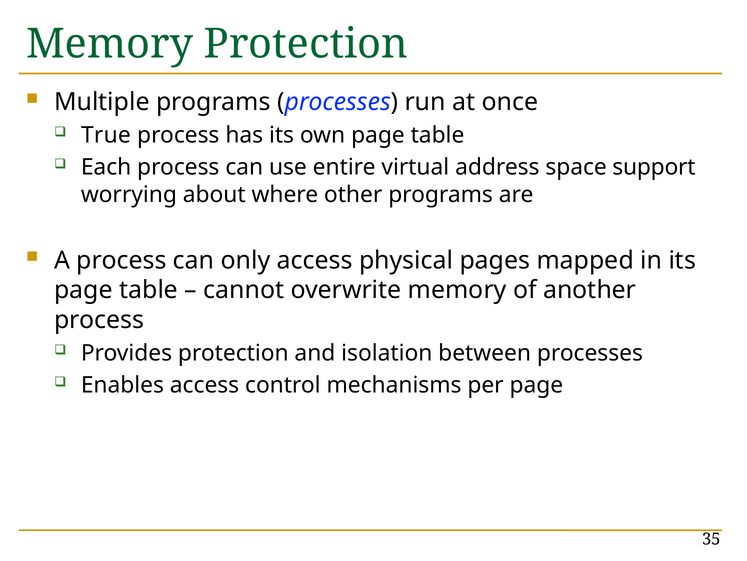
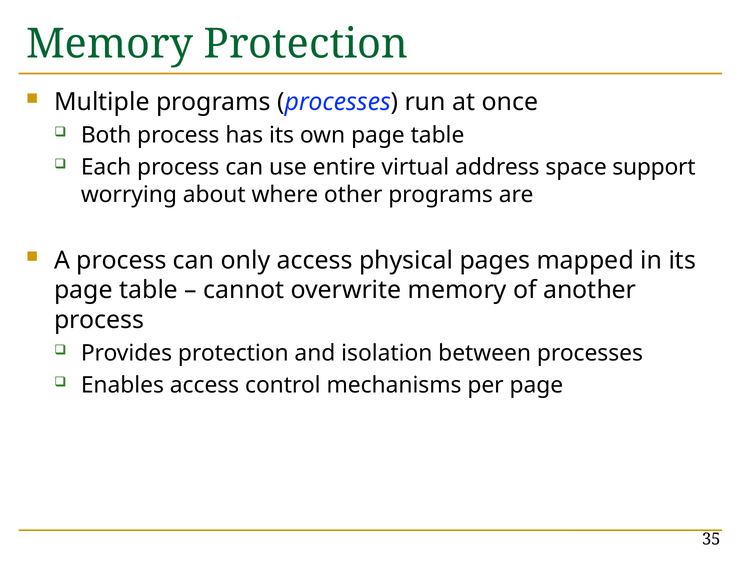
True: True -> Both (106, 135)
